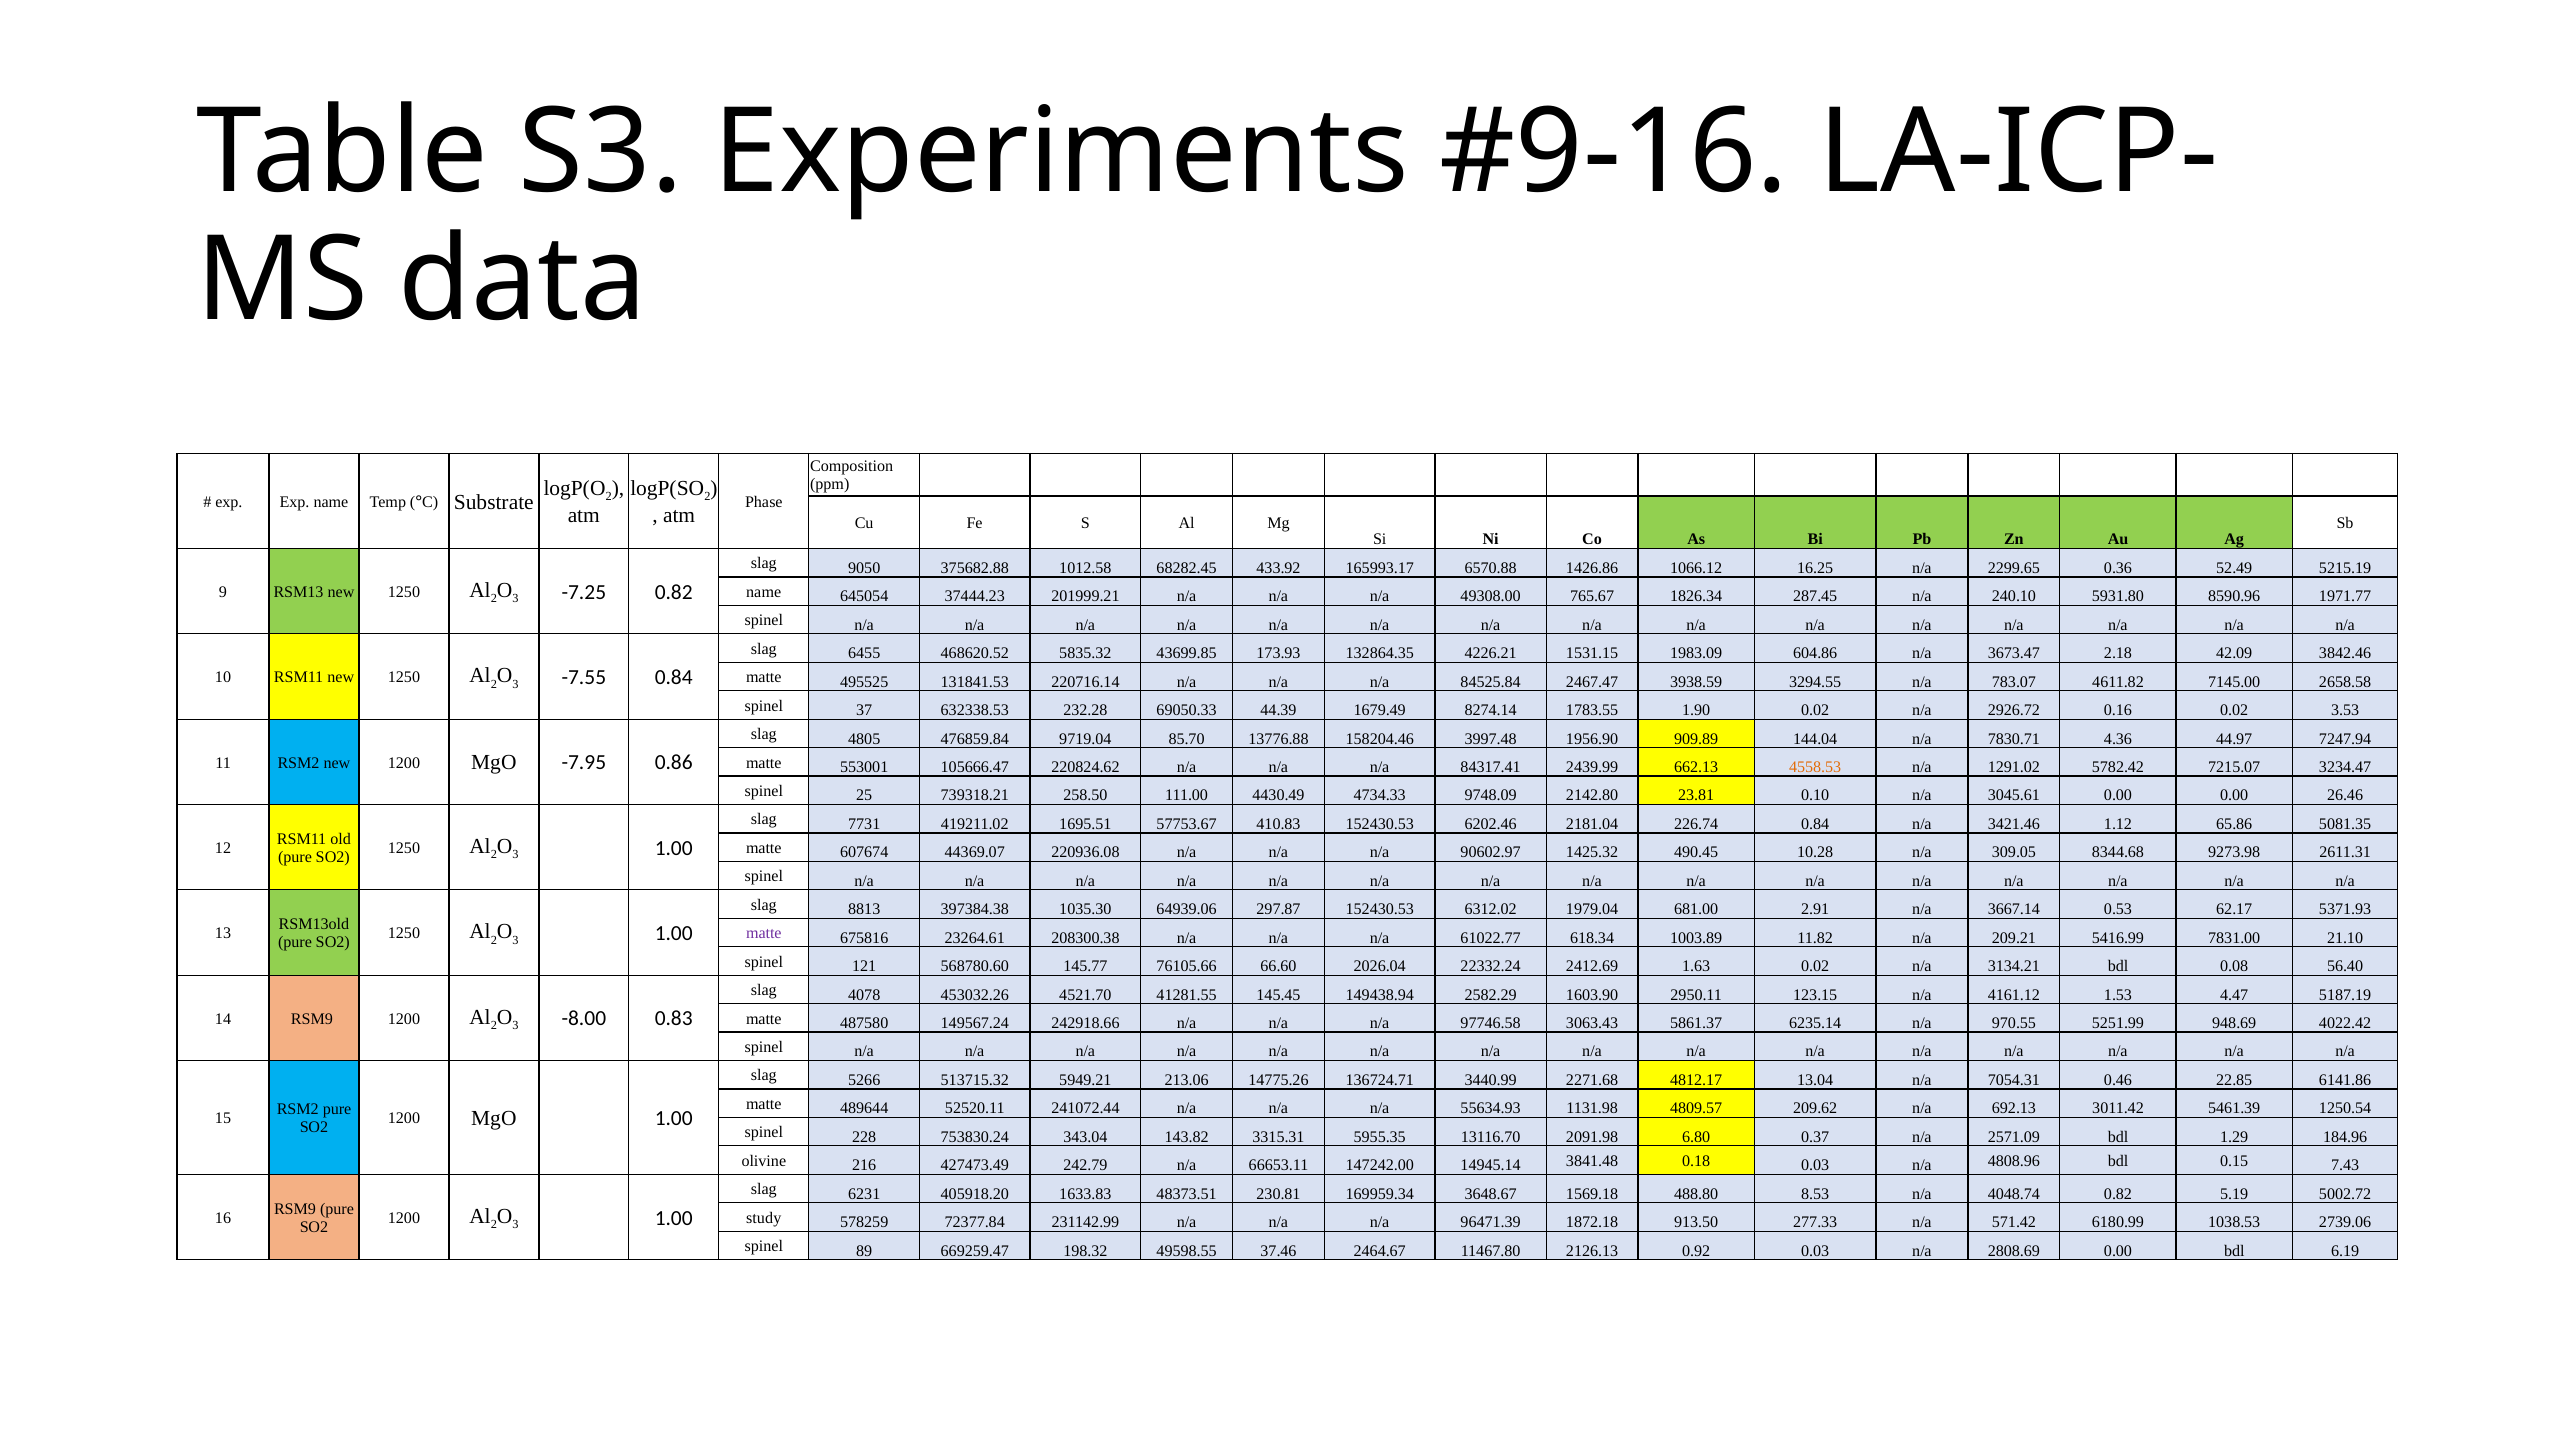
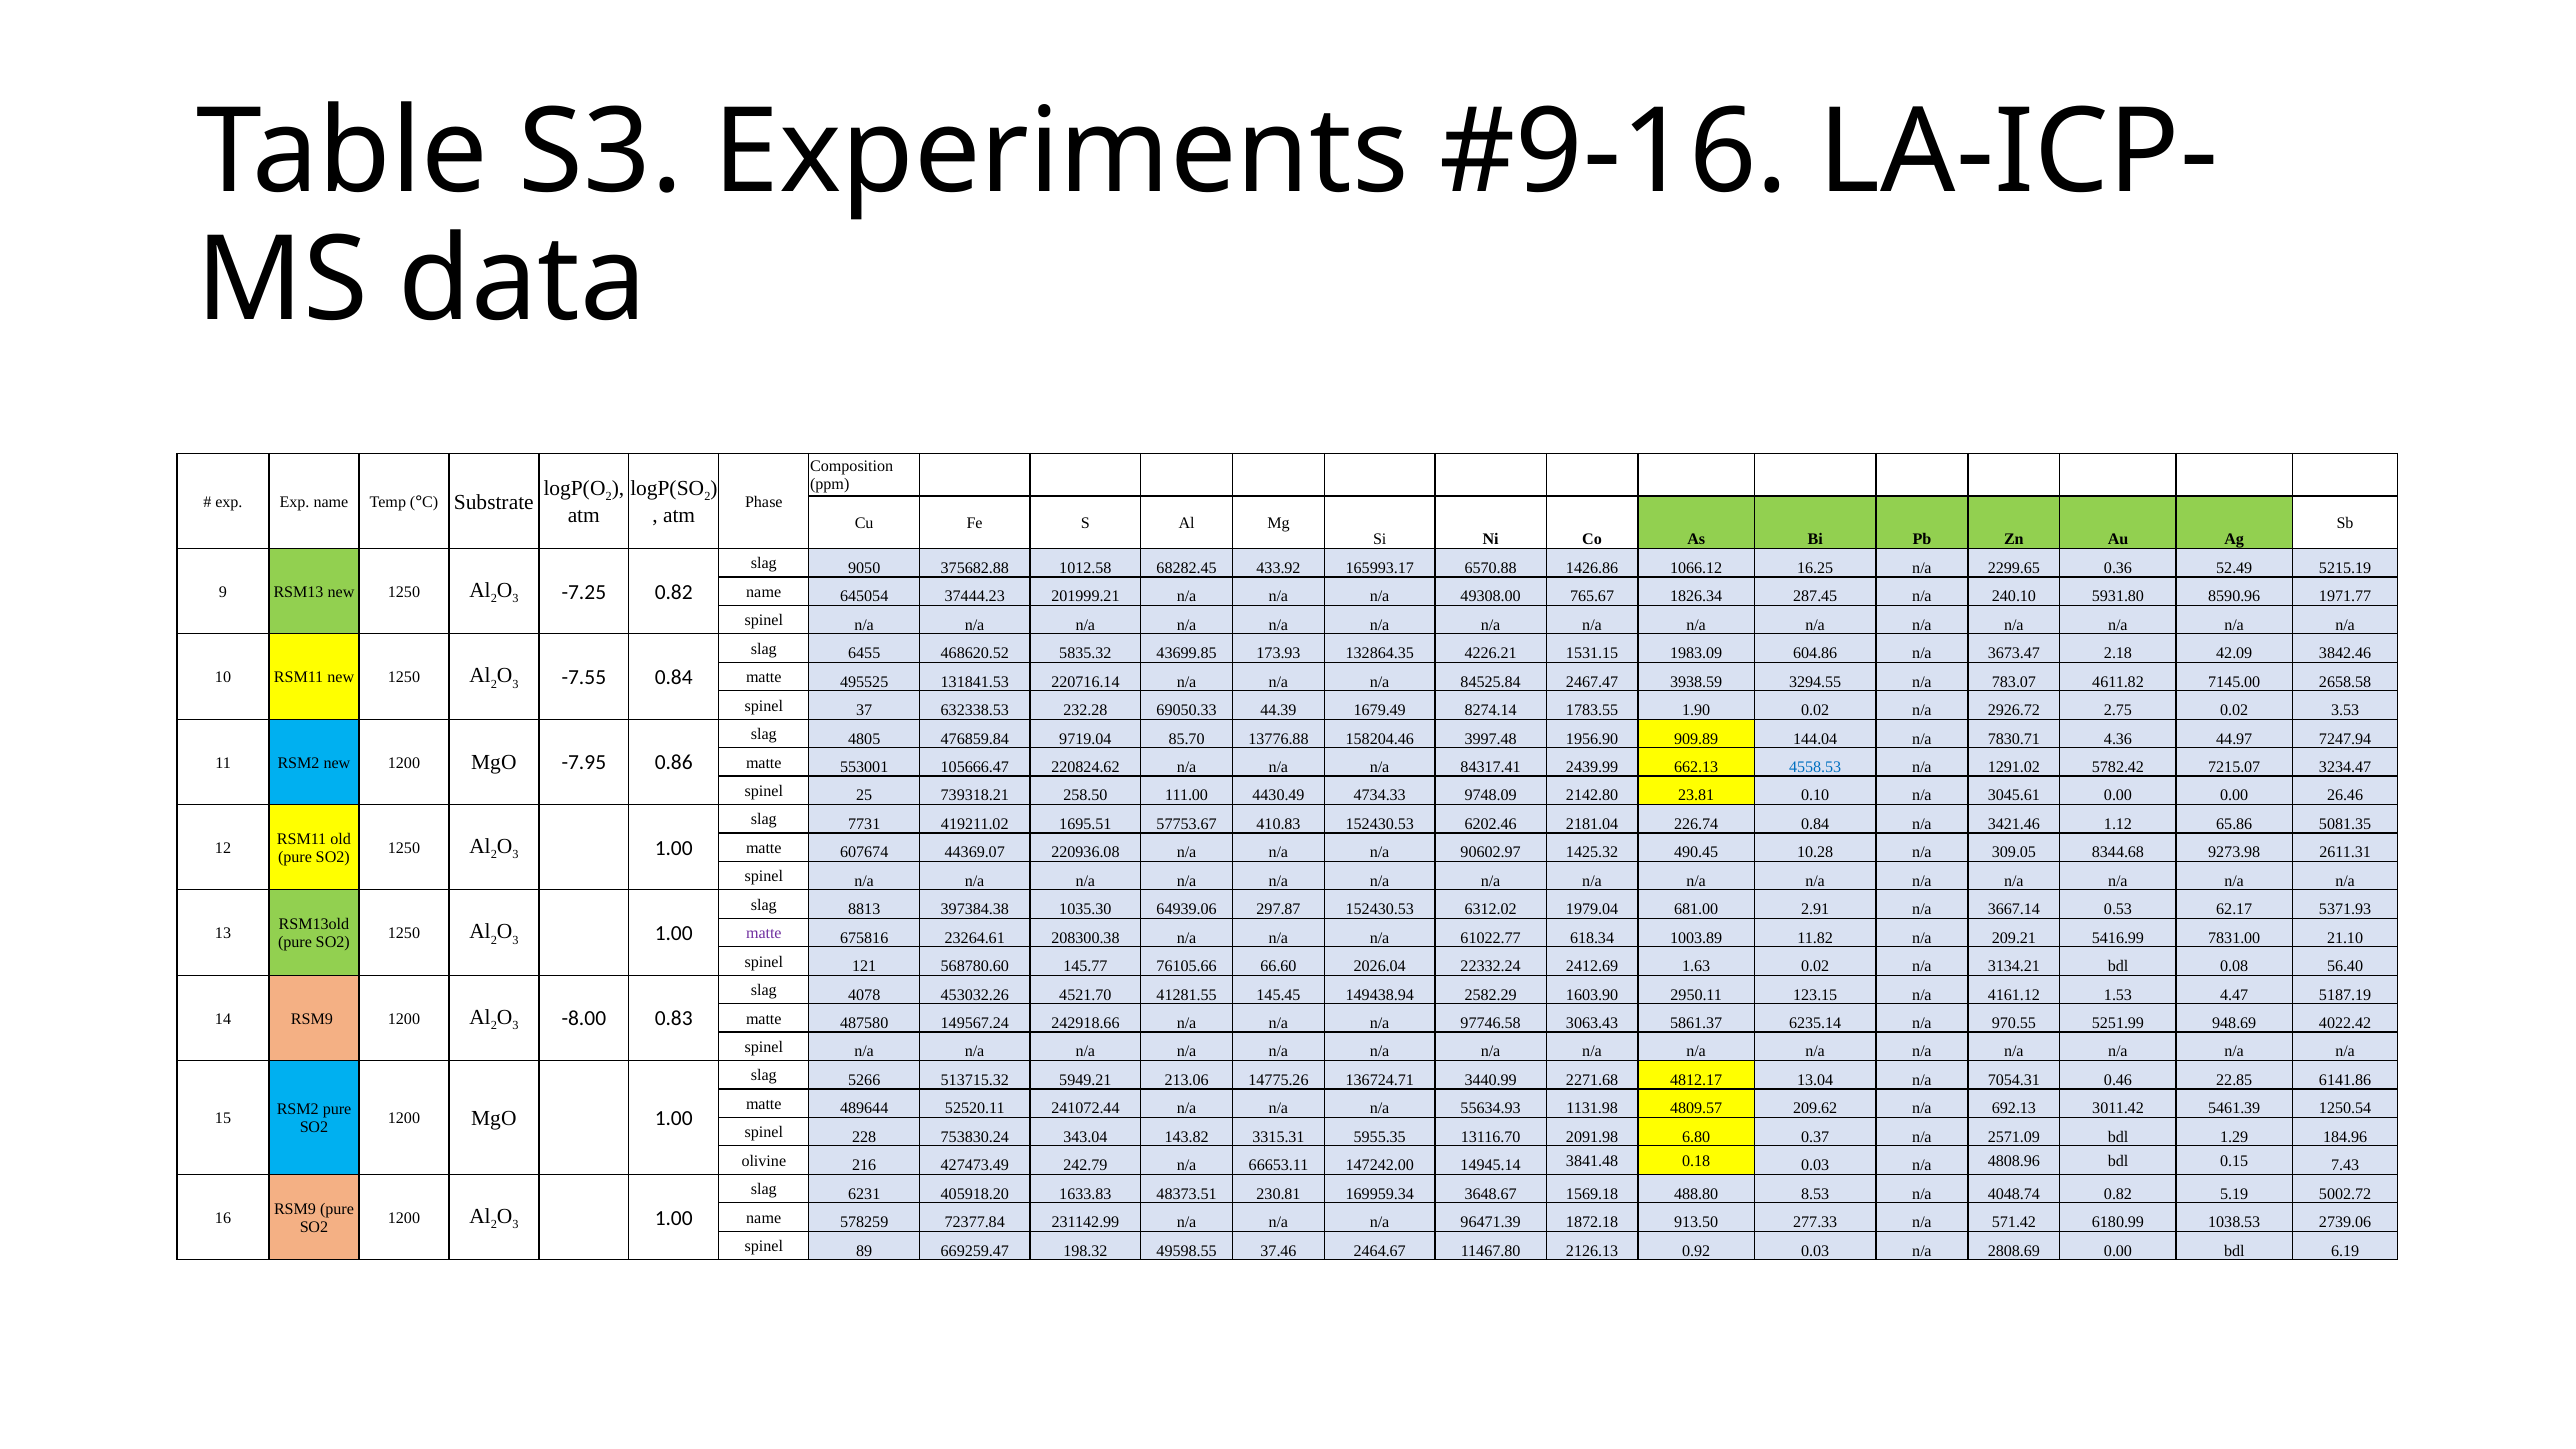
0.16: 0.16 -> 2.75 (2118, 710)
4558.53 colour: orange -> blue (1815, 767)
study: study -> name (764, 1218)
